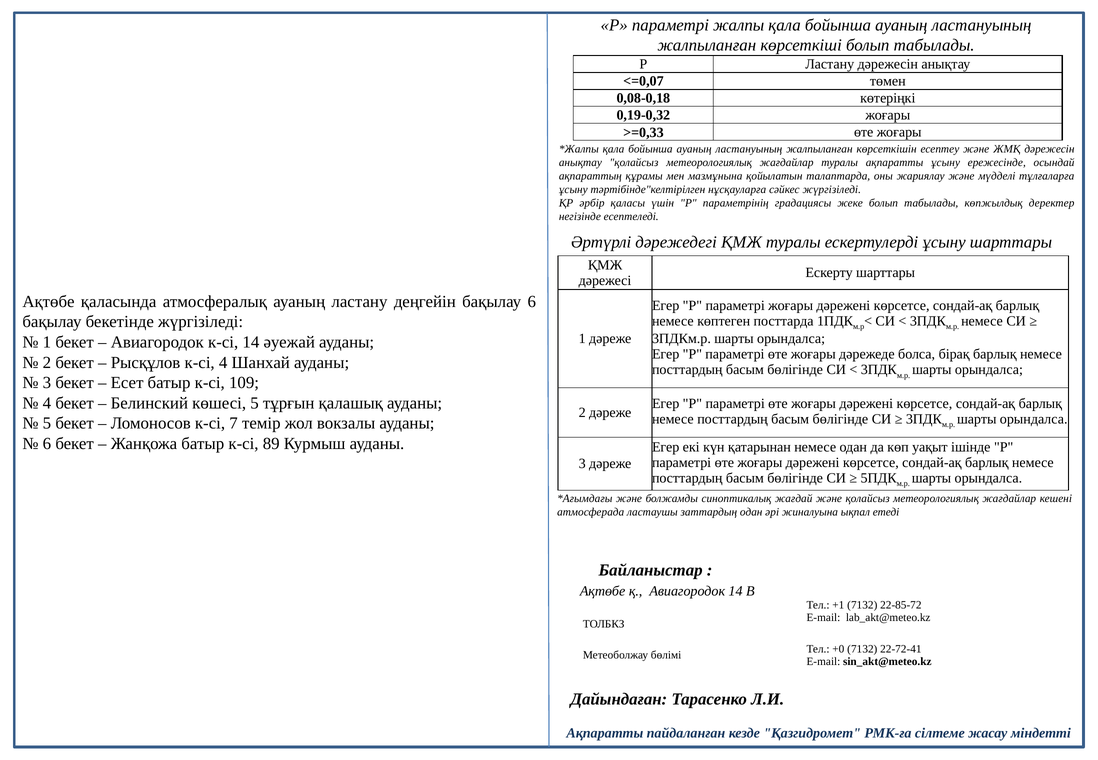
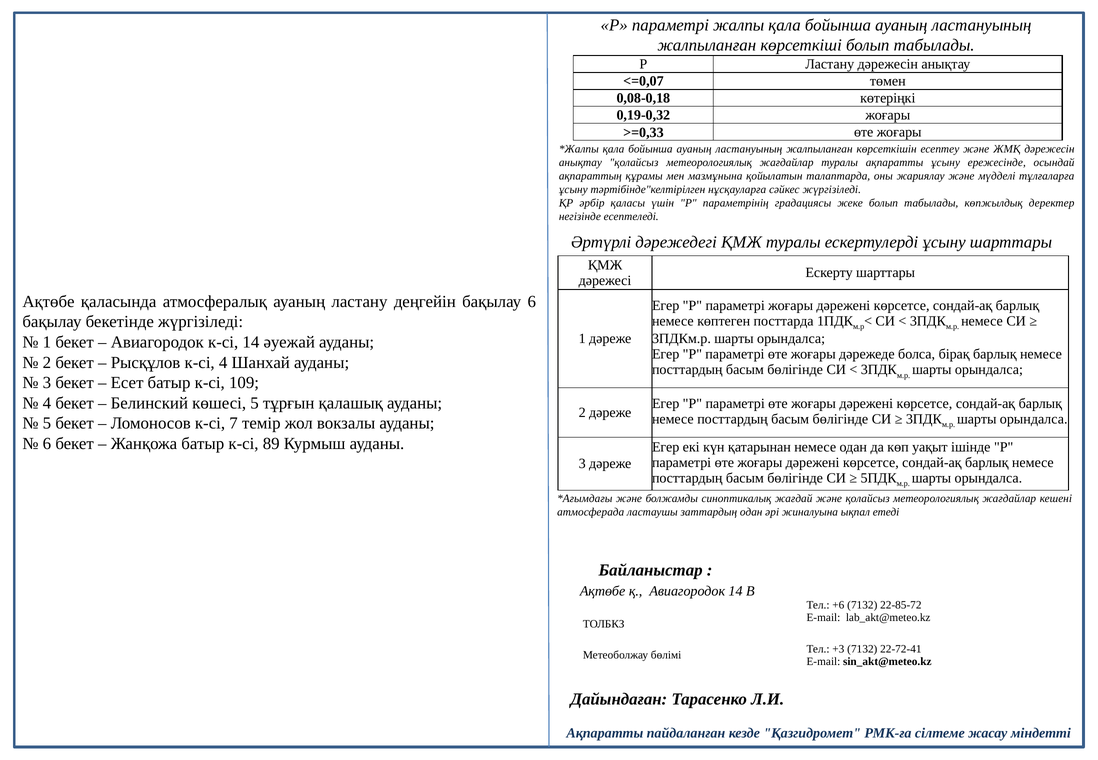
+1: +1 -> +6 (838, 605)
+0: +0 -> +3 (838, 649)
